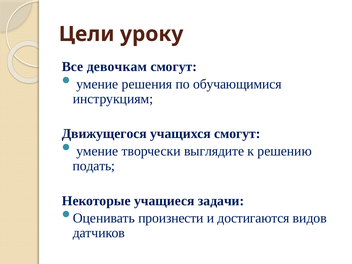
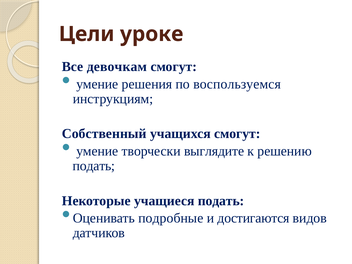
уроку: уроку -> уроке (152, 34)
обучающимися: обучающимися -> воспользуемся (237, 84)
Движущегося: Движущегося -> Собственный (104, 134)
учащиеся задачи: задачи -> подать (221, 201)
произнести: произнести -> подробные (171, 218)
